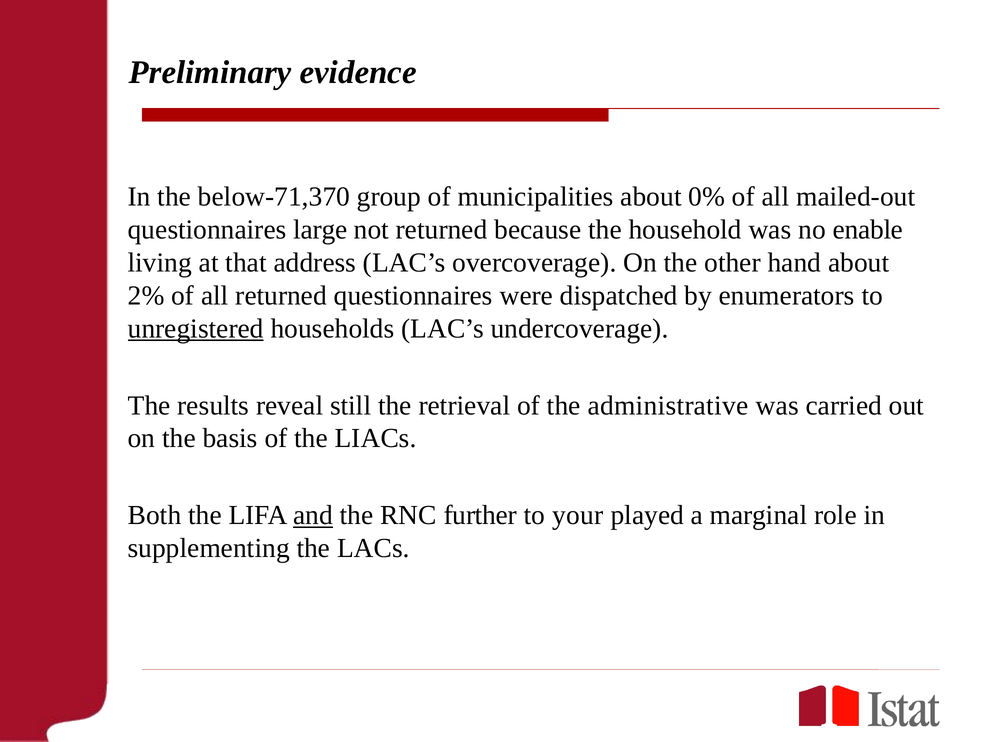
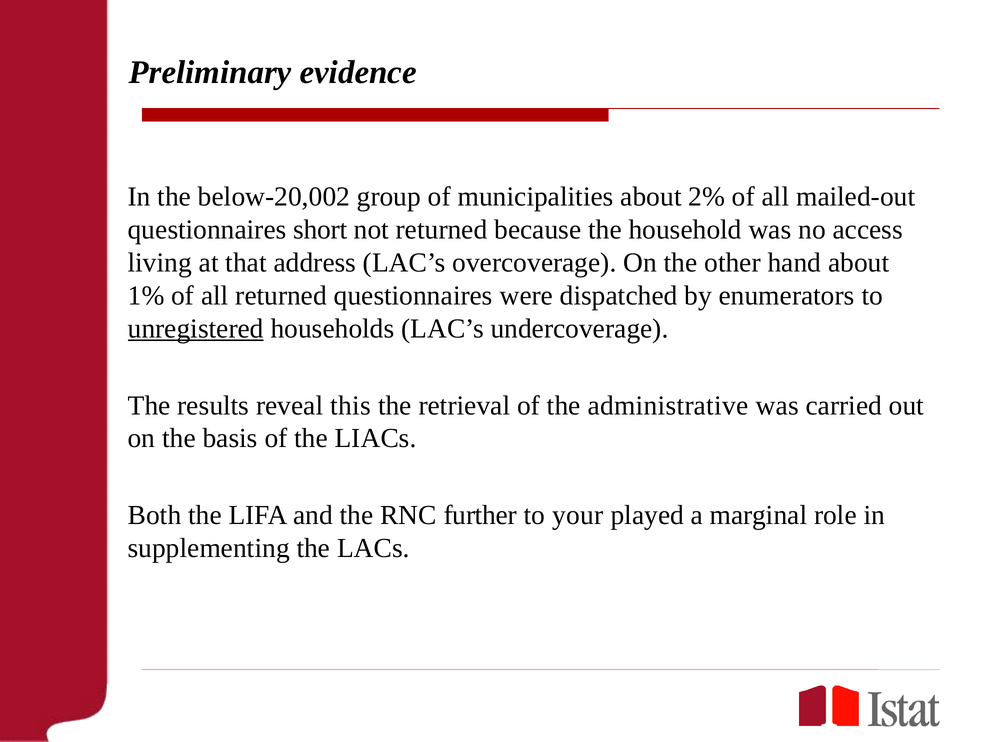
below-71,370: below-71,370 -> below-20,002 (274, 196)
0%: 0% -> 2% (707, 196)
large: large -> short (320, 229)
enable: enable -> access (868, 229)
2%: 2% -> 1% (146, 295)
still: still -> this (350, 405)
and underline: present -> none (313, 515)
